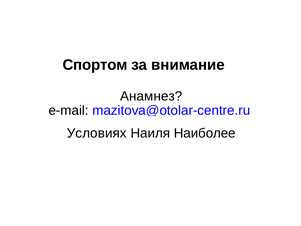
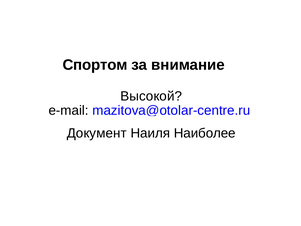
Анамнез: Анамнез -> Высокой (151, 96)
Условиях: Условиях -> Документ (97, 133)
